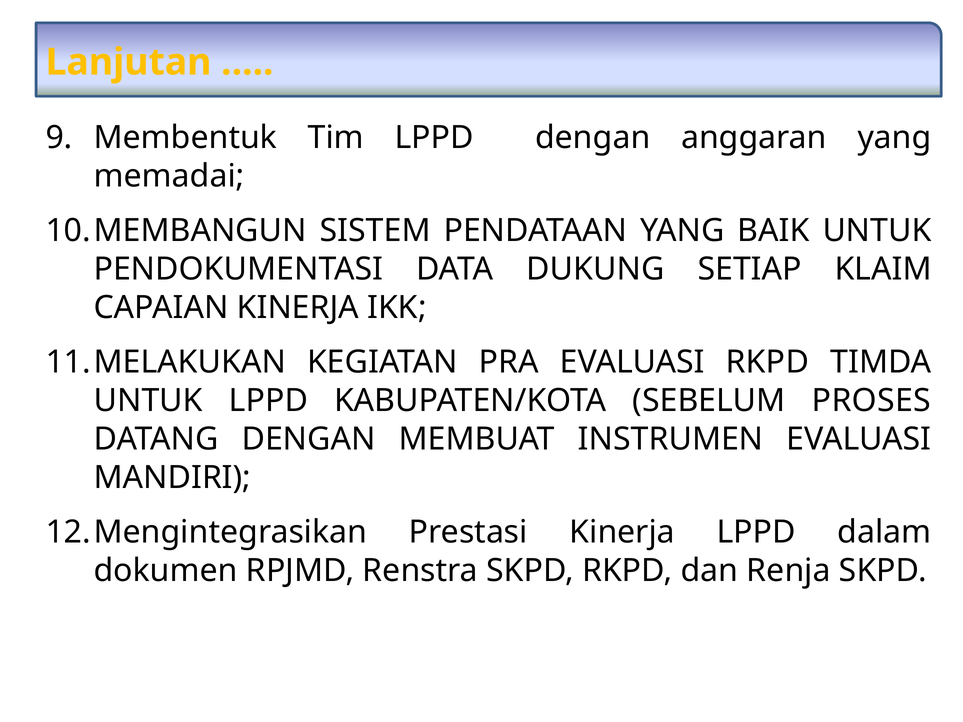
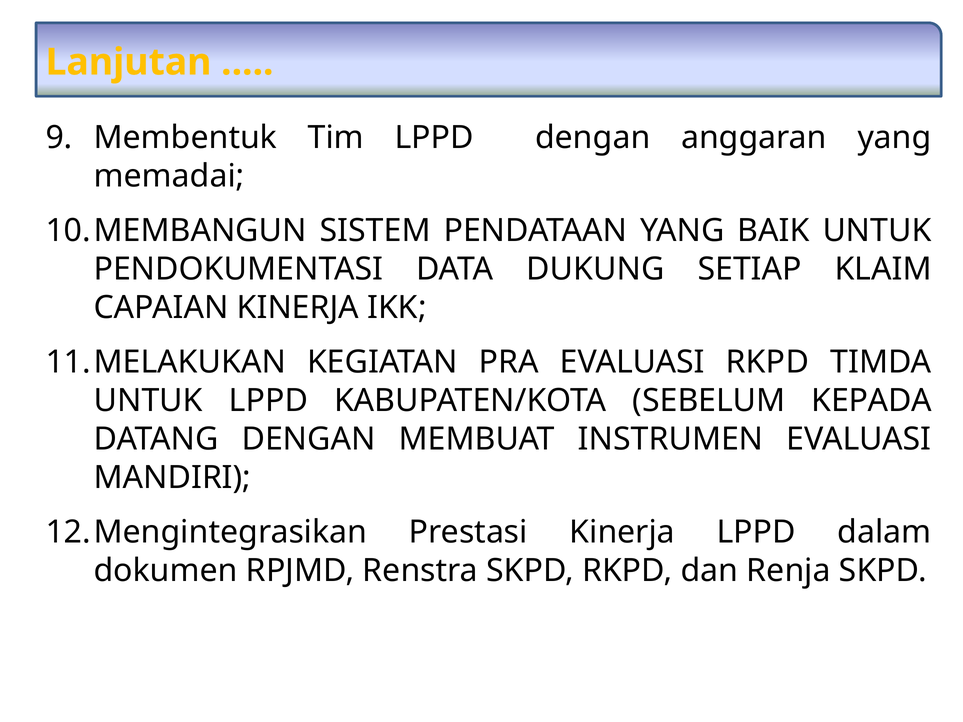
PROSES: PROSES -> KEPADA (872, 401)
